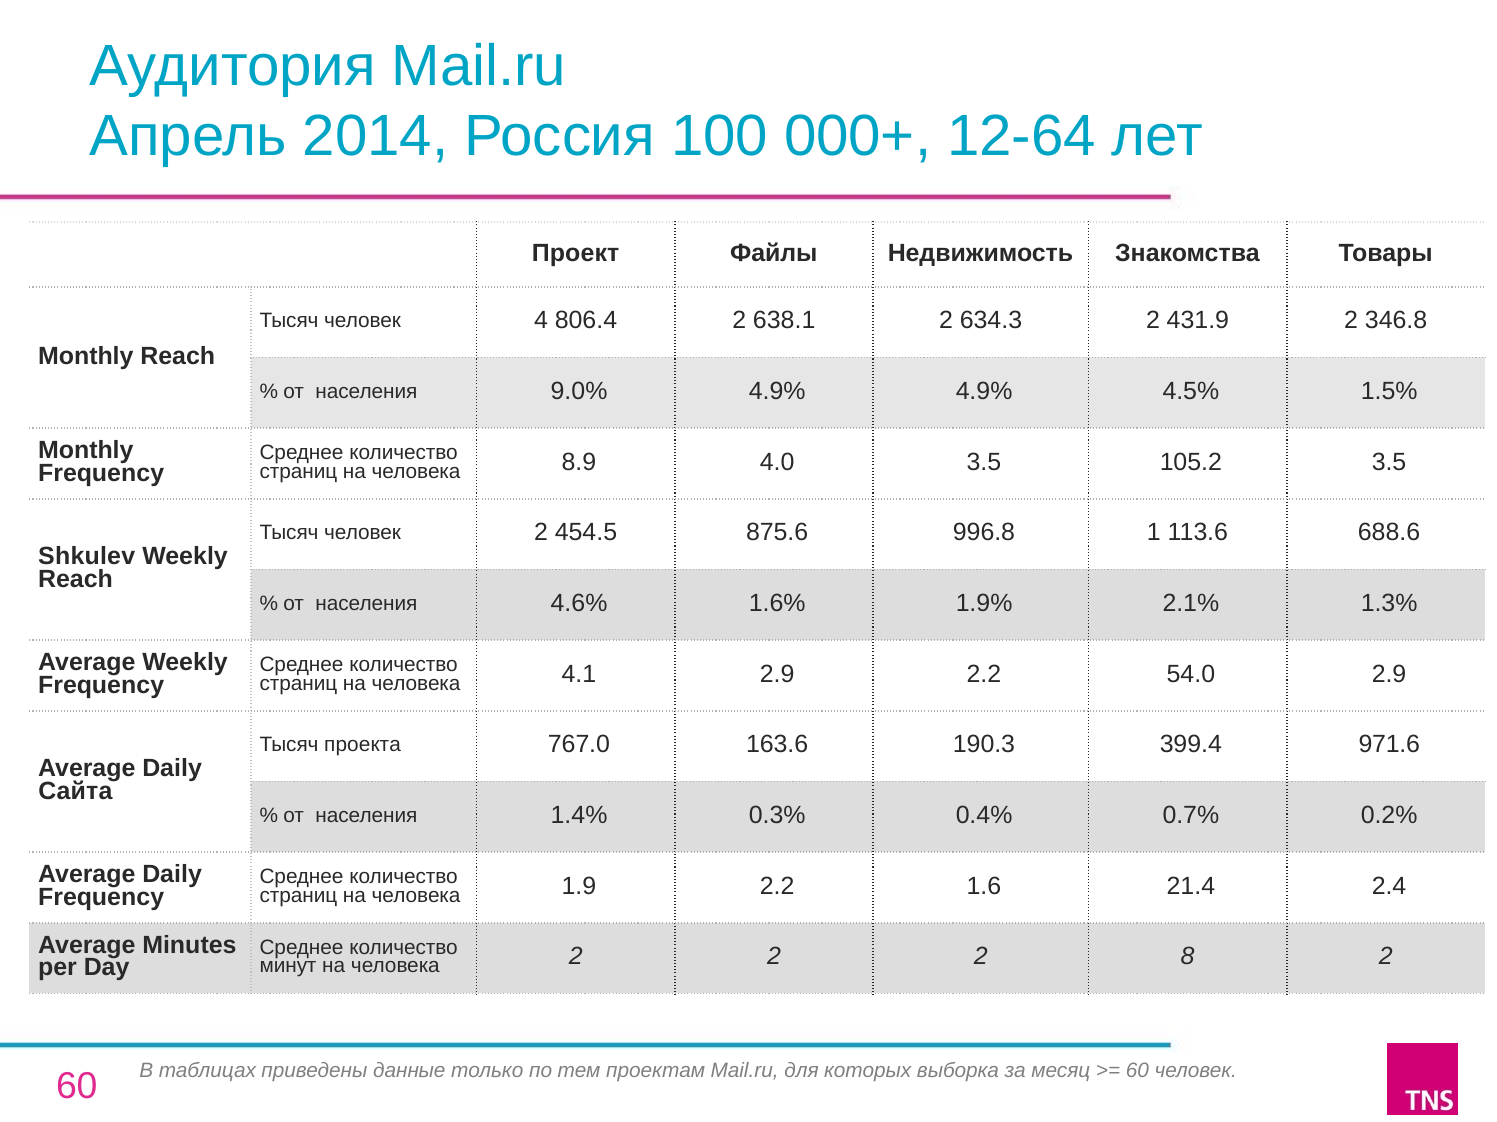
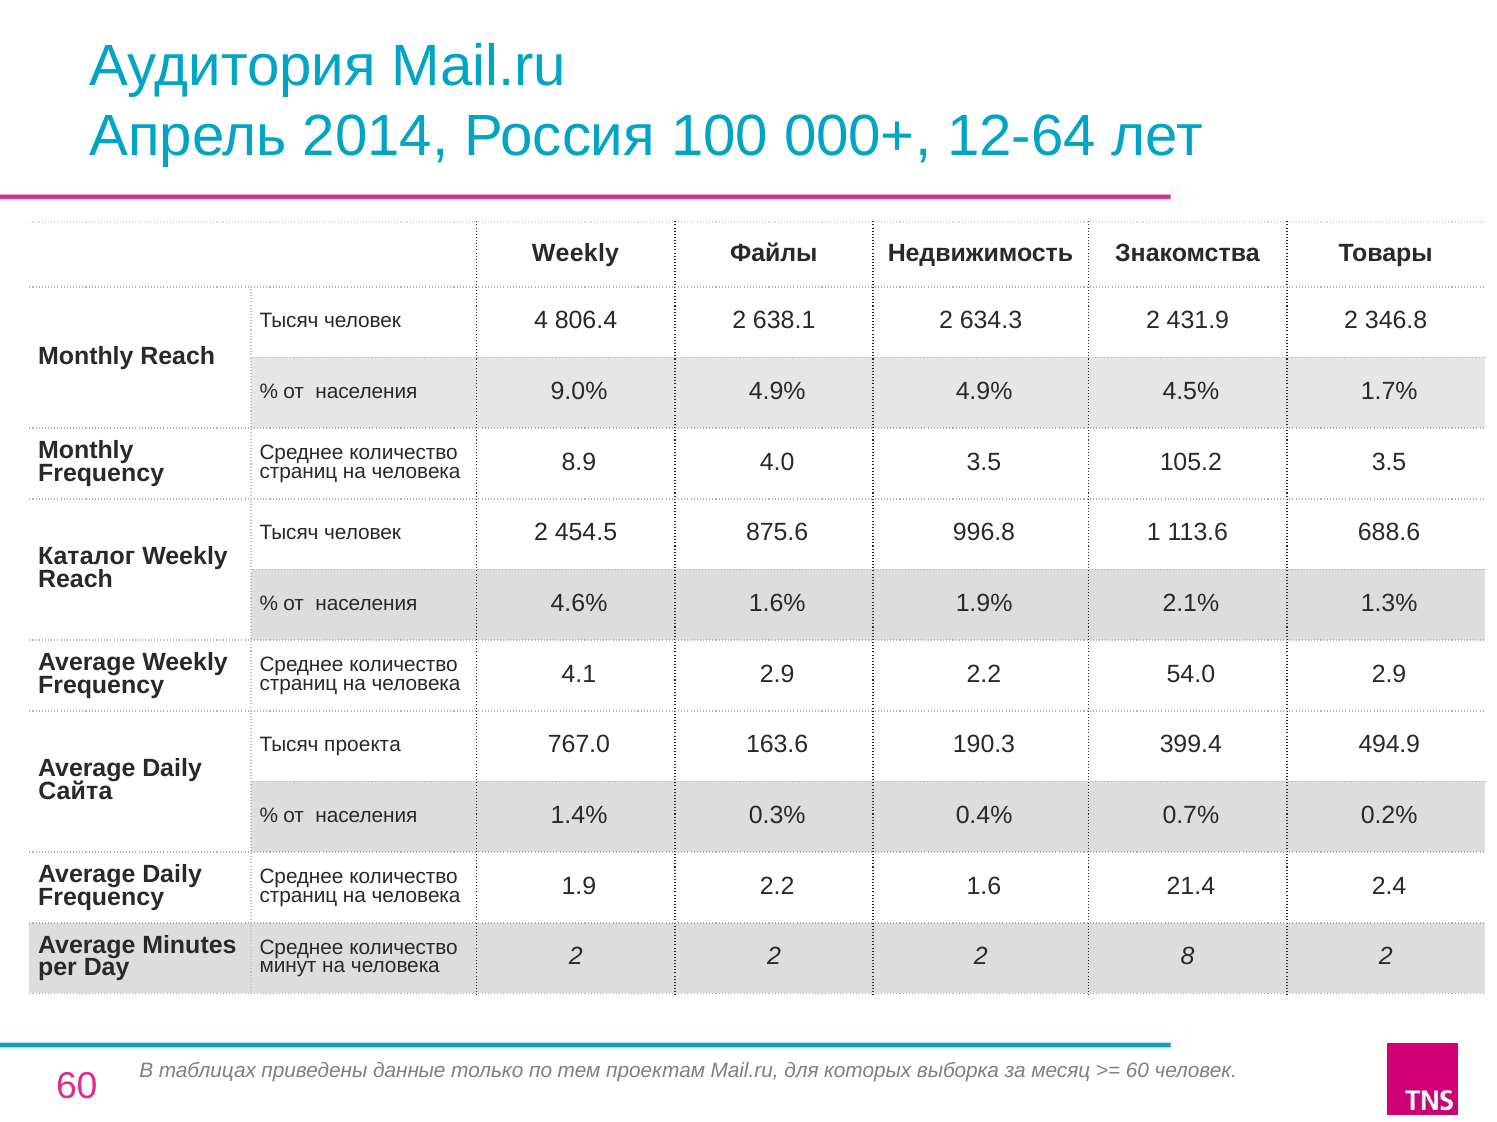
Проект: Проект -> Weekly (575, 253)
1.5%: 1.5% -> 1.7% (1389, 391)
Shkulev: Shkulev -> Каталог (87, 557)
971.6: 971.6 -> 494.9 (1389, 745)
